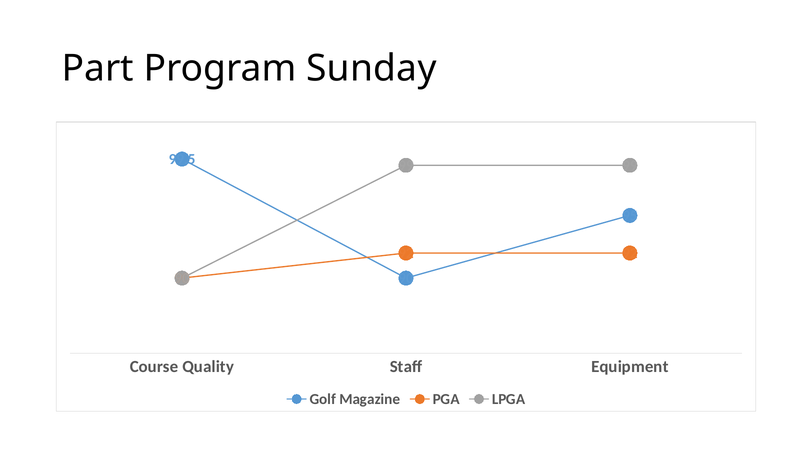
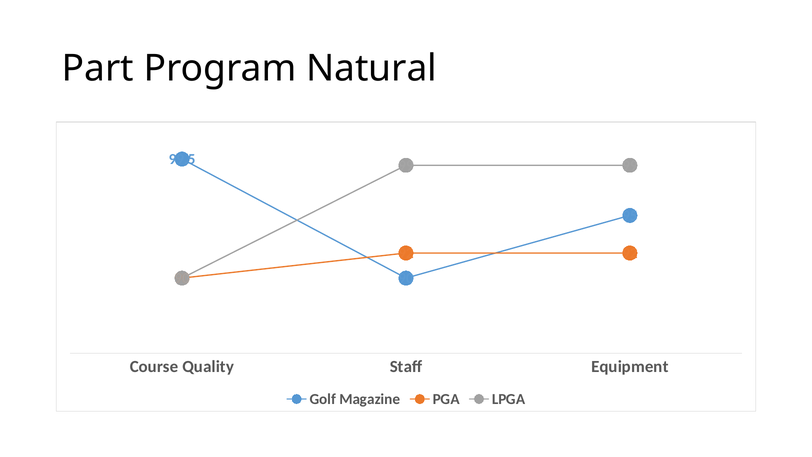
Sunday: Sunday -> Natural (371, 68)
